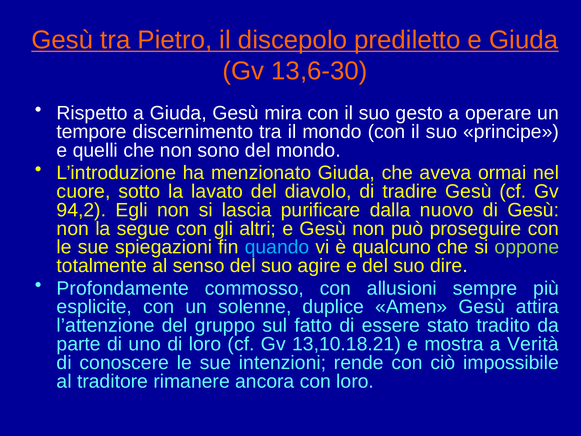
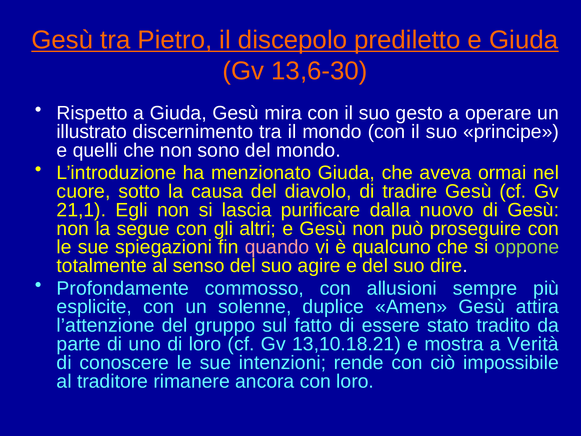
tempore: tempore -> illustrato (92, 132)
lavato: lavato -> causa (217, 191)
94,2: 94,2 -> 21,1 (81, 210)
quando colour: light blue -> pink (277, 247)
